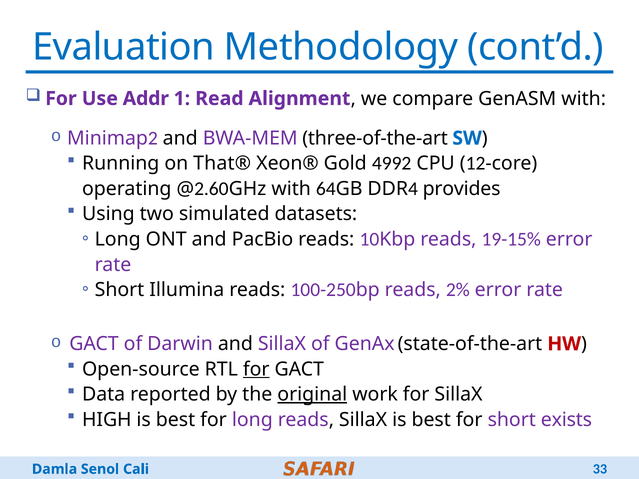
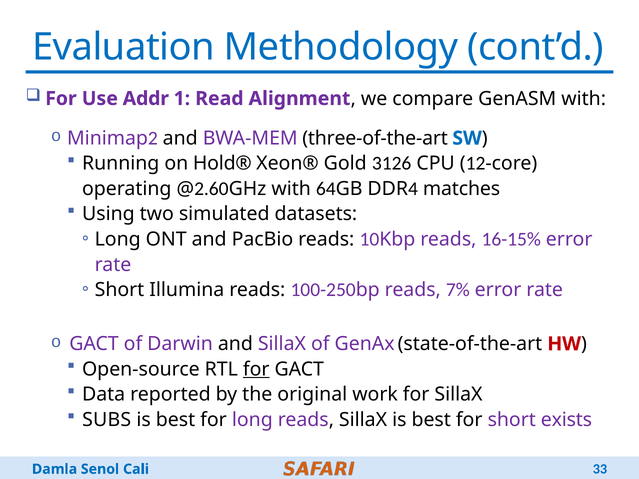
That®: That® -> Hold® (222, 164)
4992: 4992 -> 3126 (392, 164)
provides: provides -> matches (462, 189)
19-15%: 19-15% -> 16-15% (511, 239)
2%: 2% -> 7% (458, 290)
original underline: present -> none (312, 395)
HIGH: HIGH -> SUBS (107, 420)
